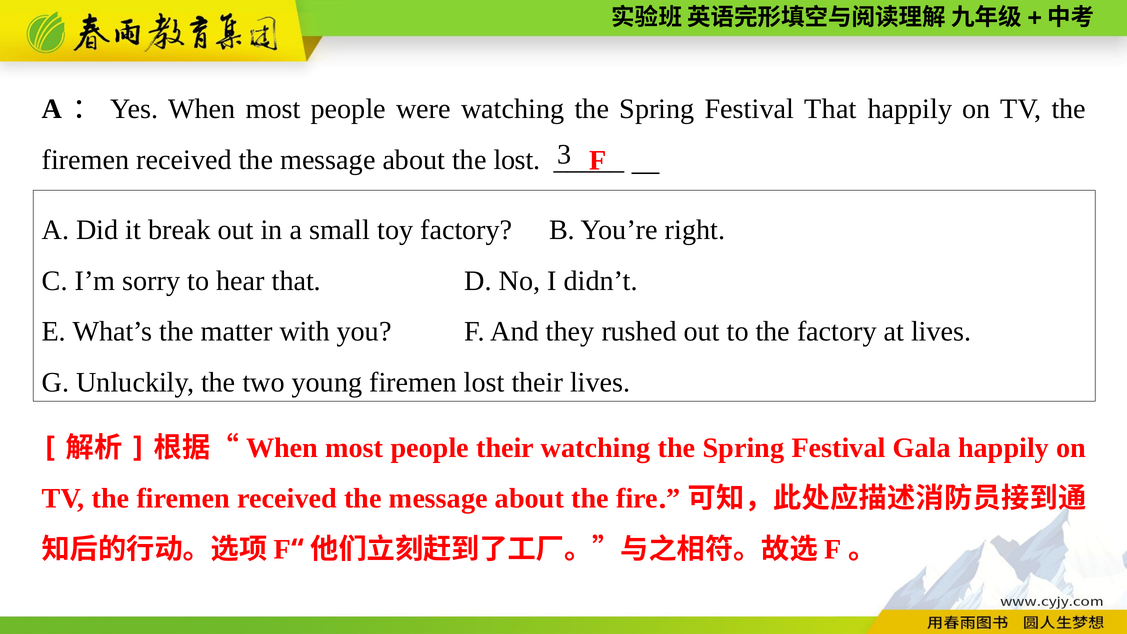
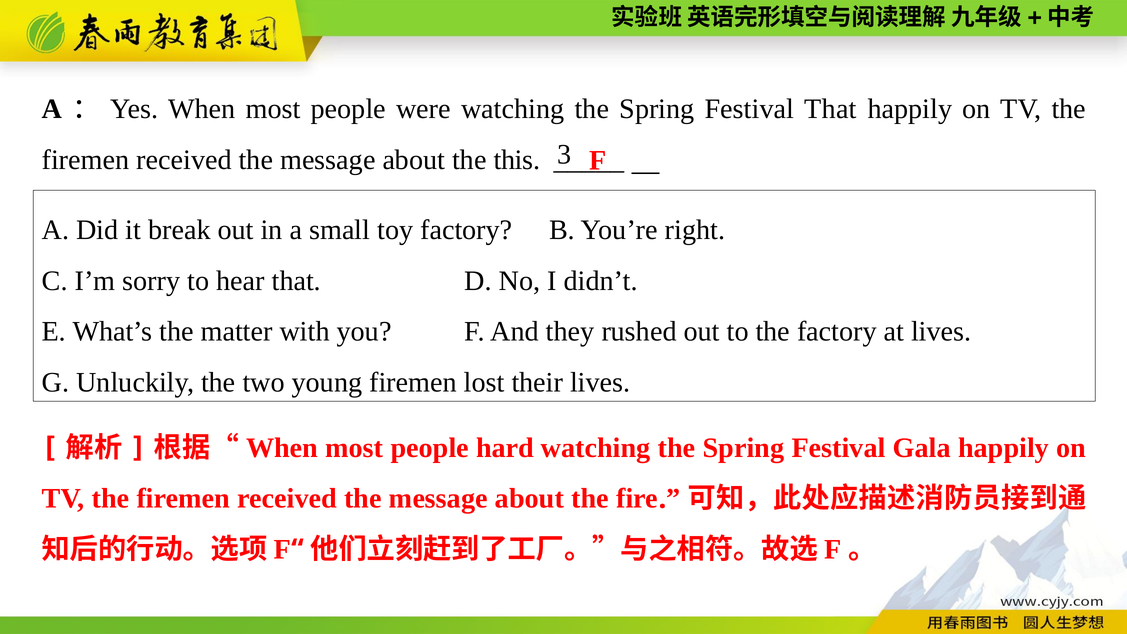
the lost: lost -> this (517, 160)
people their: their -> hard (505, 448)
